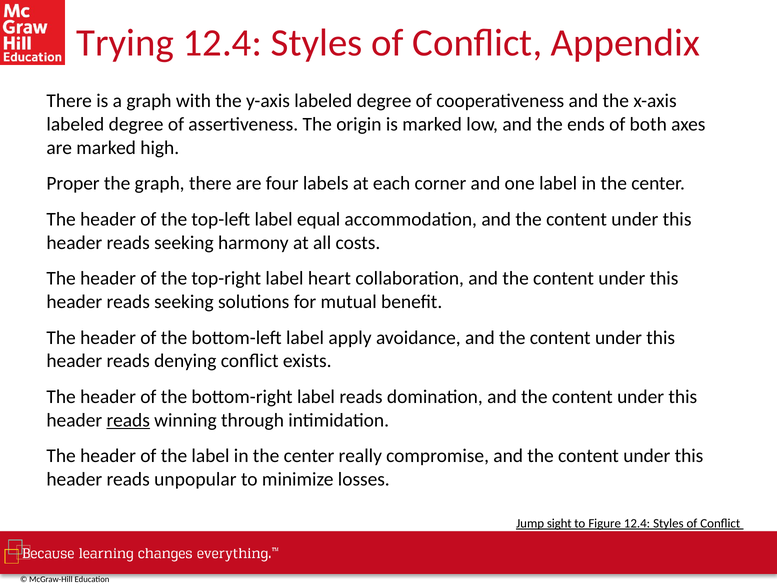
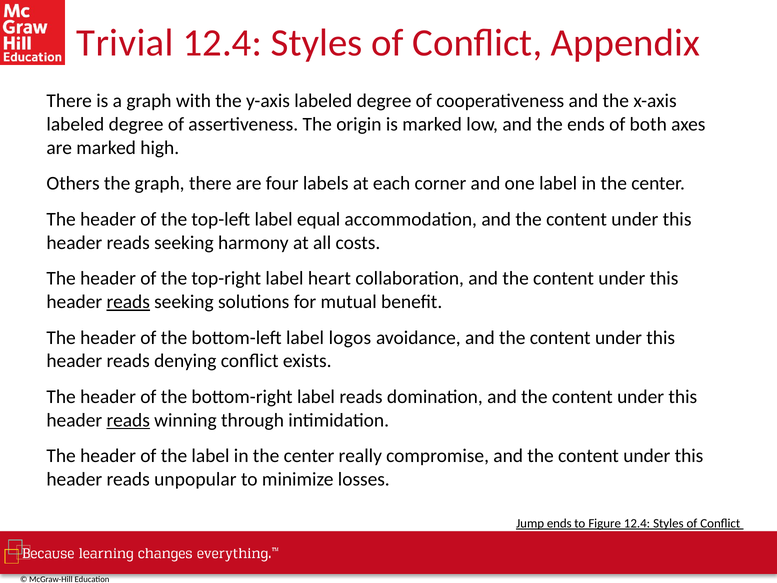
Trying: Trying -> Trivial (125, 43)
Proper: Proper -> Others (73, 183)
reads underline: none -> present (128, 302)
apply: apply -> logos (350, 338)
Jump sight: sight -> ends (559, 523)
